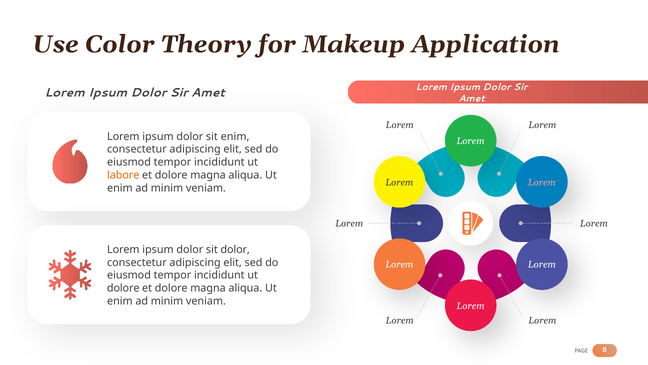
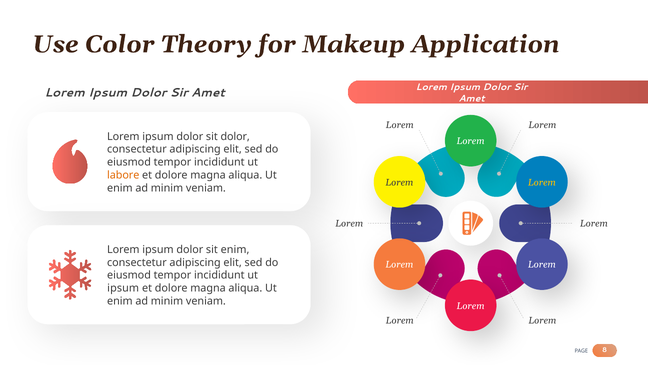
sit enim: enim -> dolor (235, 136)
Lorem colour: pink -> yellow (542, 182)
sit dolor: dolor -> enim (235, 249)
dolore: dolore -> ipsum (123, 288)
